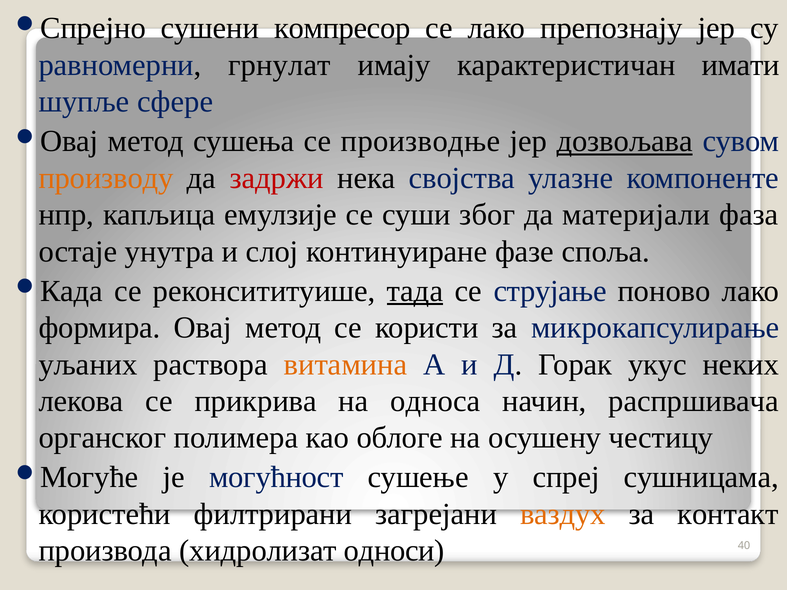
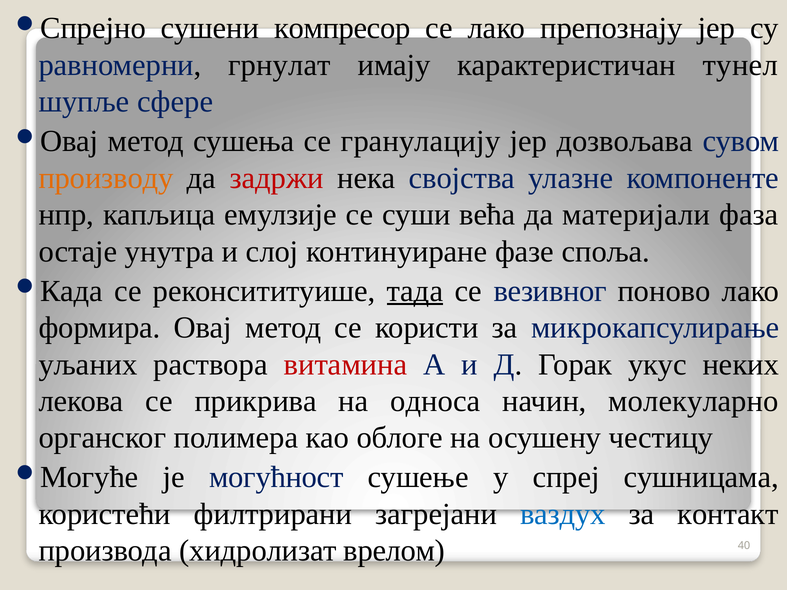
имати: имати -> тунел (740, 65)
производње: производње -> гранулацију (421, 141)
дозвољава underline: present -> none (625, 141)
због: због -> већа (487, 215)
струјање: струјање -> везивног (550, 291)
витамина colour: orange -> red (345, 365)
распршивача: распршивача -> молекуларно (694, 401)
ваздух colour: orange -> blue (563, 514)
односи: односи -> врелом (394, 551)
